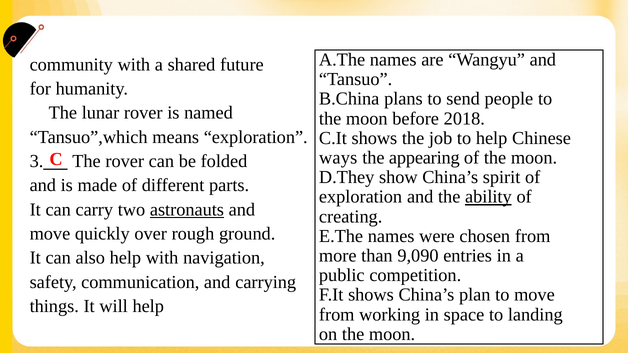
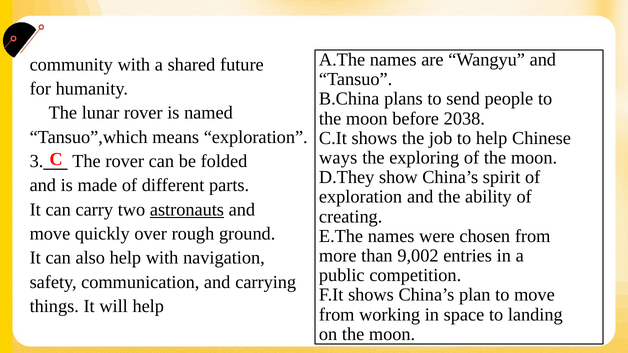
2018: 2018 -> 2038 (464, 119)
appearing: appearing -> exploring (424, 158)
ability underline: present -> none (488, 197)
9,090: 9,090 -> 9,002 (418, 256)
